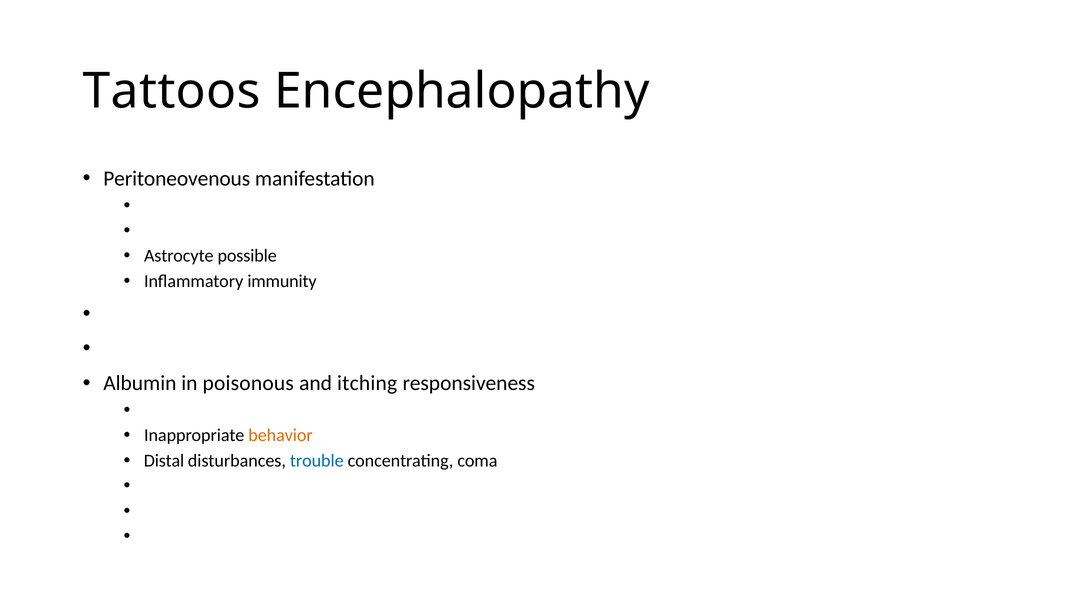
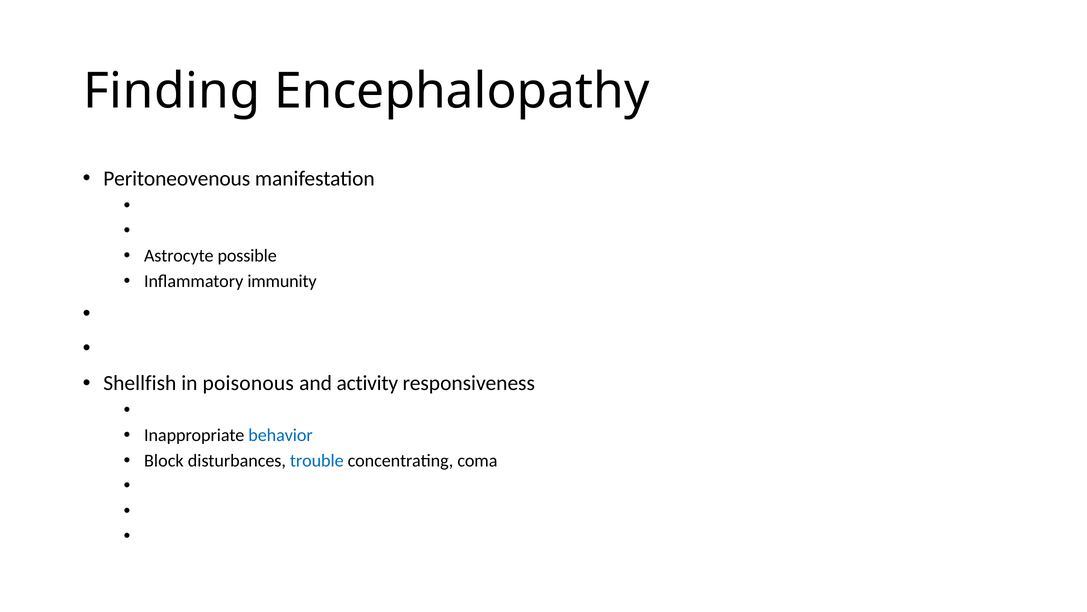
Tattoos: Tattoos -> Finding (172, 91)
Albumin: Albumin -> Shellfish (140, 383)
itching: itching -> activity (367, 383)
behavior colour: orange -> blue (281, 435)
Distal: Distal -> Block (164, 460)
